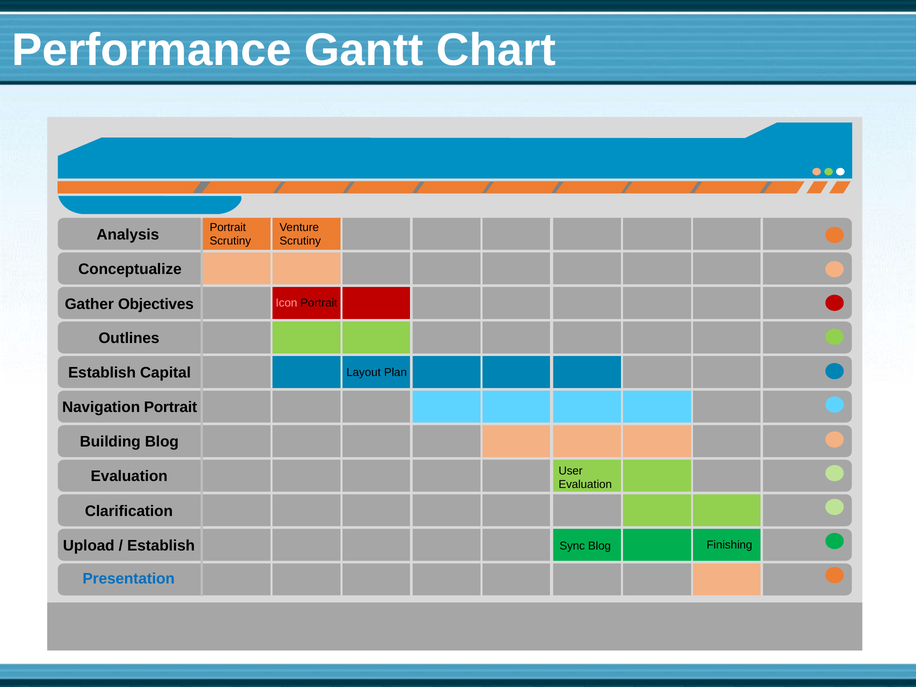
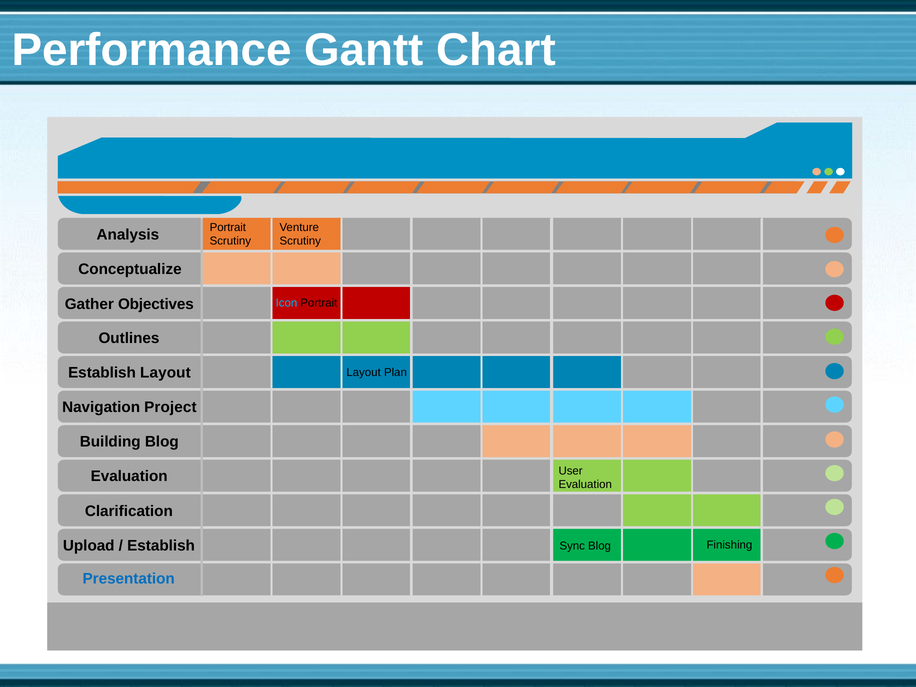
Icon colour: pink -> light blue (286, 303)
Establish Capital: Capital -> Layout (165, 373)
Navigation Portrait: Portrait -> Project (170, 407)
